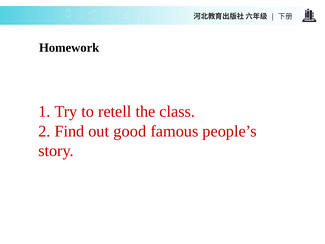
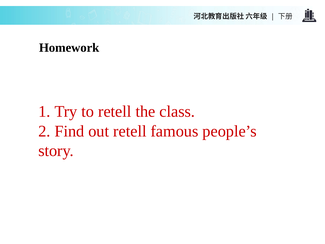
out good: good -> retell (130, 131)
